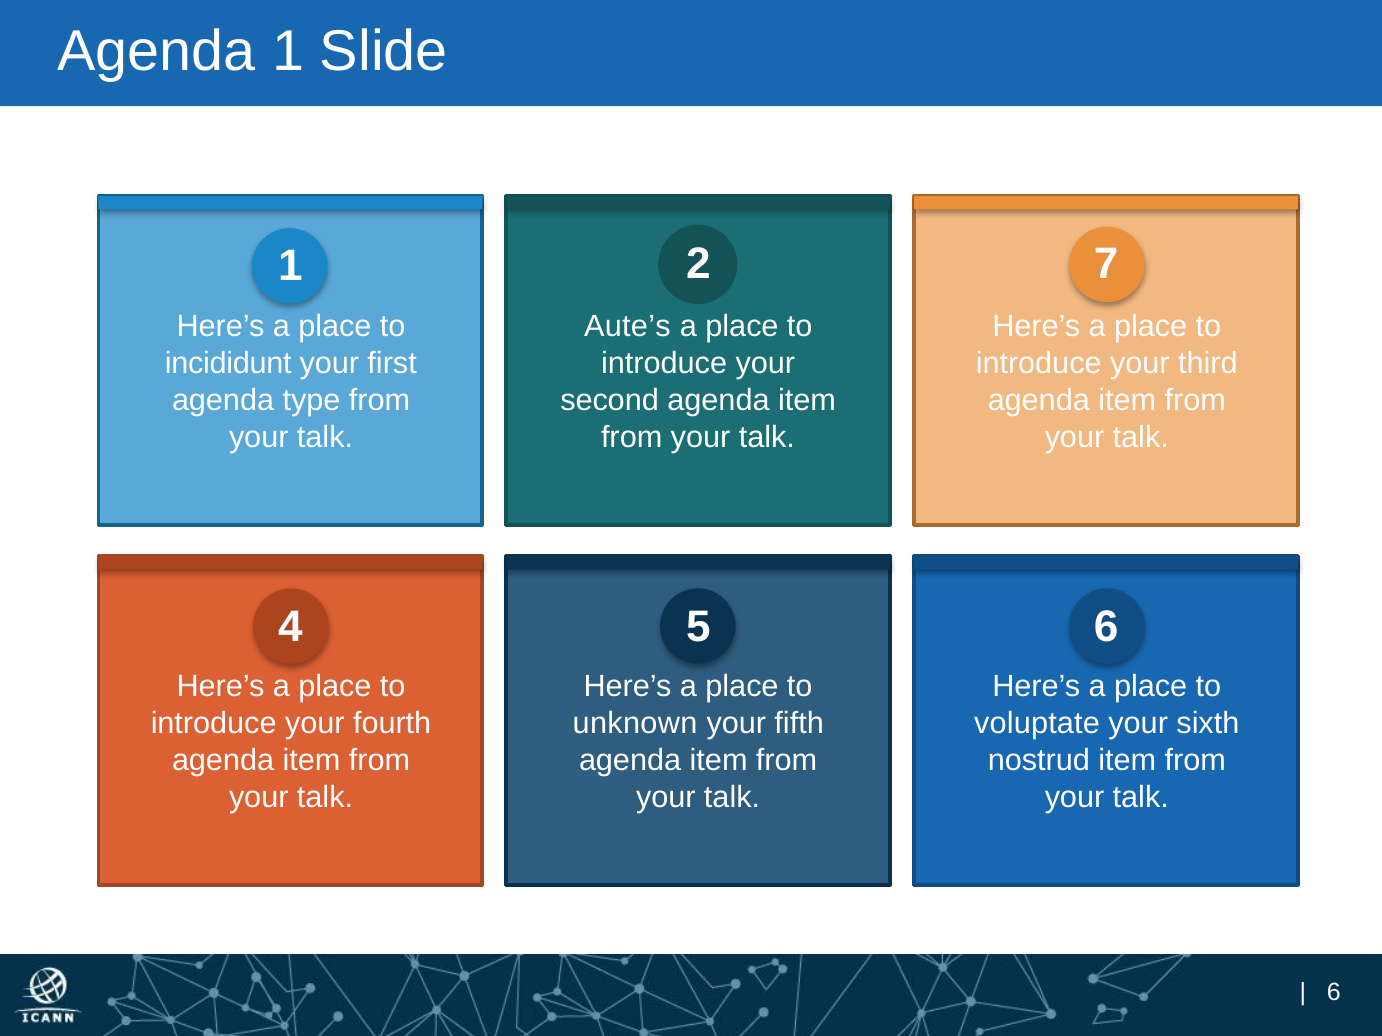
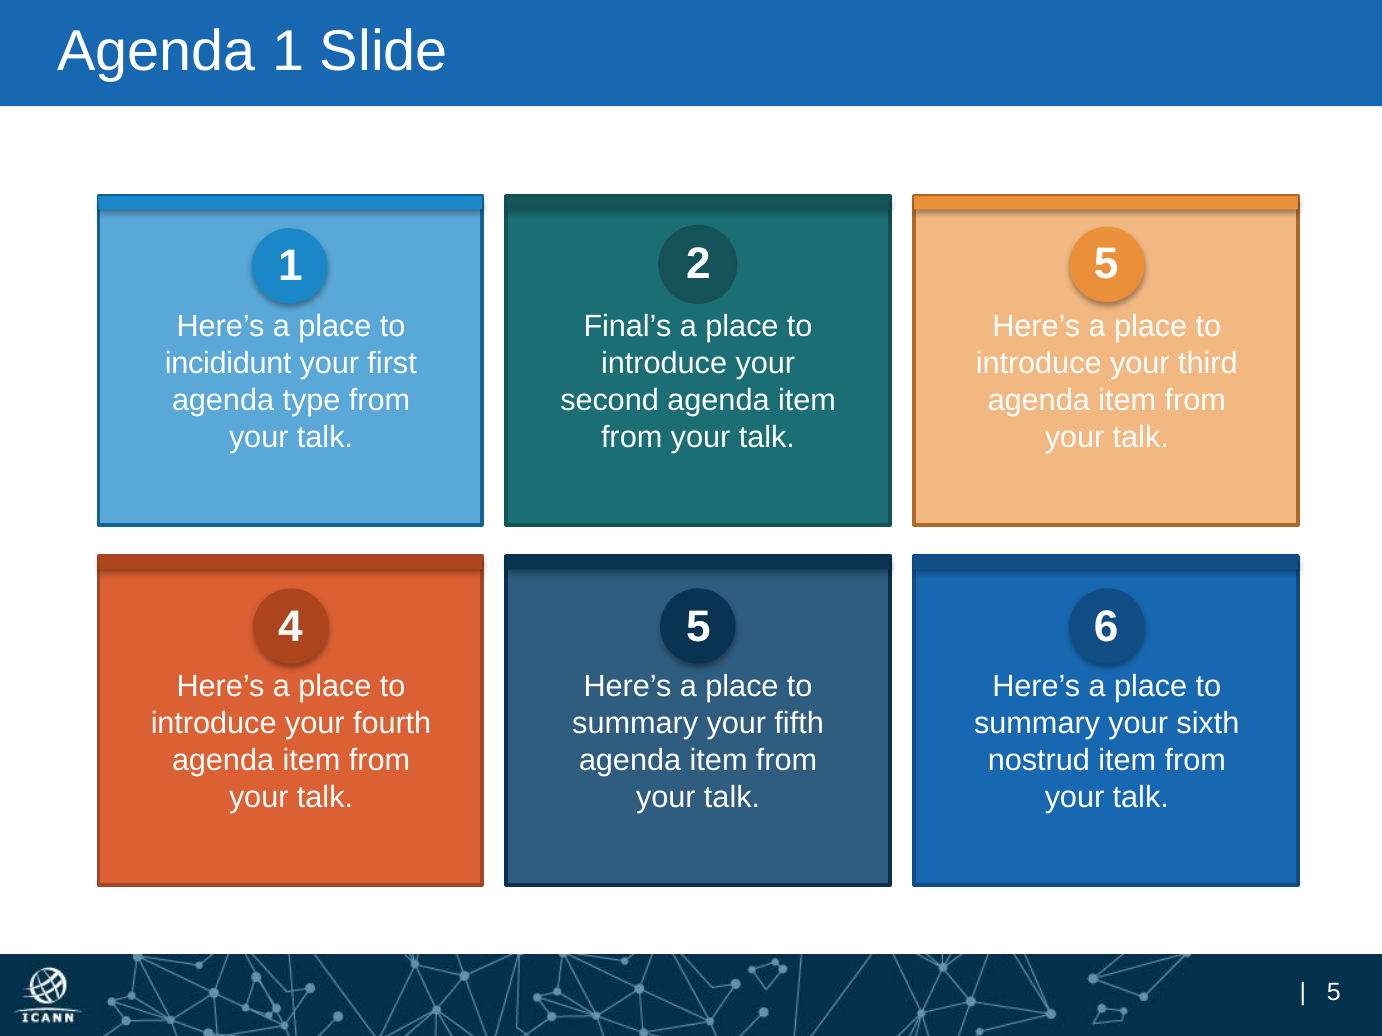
2 7: 7 -> 5 (1106, 264)
Aute’s: Aute’s -> Final’s (628, 327)
unknown: unknown -> summary (635, 724)
voluptate: voluptate -> summary (1037, 724)
6: 6 -> 5 (1334, 993)
